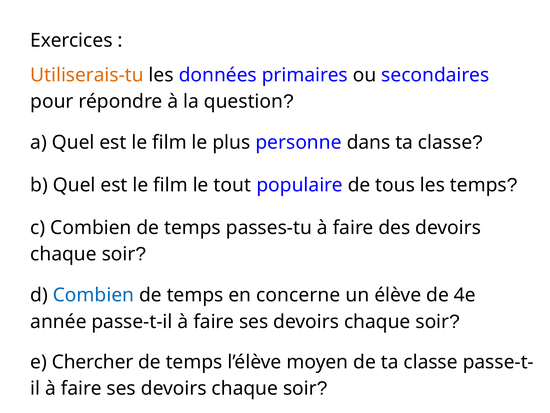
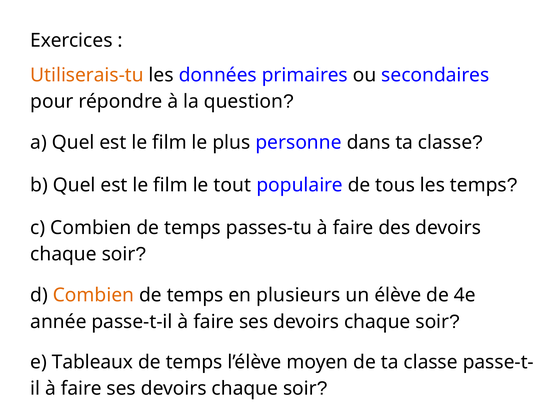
Combien colour: blue -> orange (93, 295)
concerne: concerne -> plusieurs (298, 295)
Chercher: Chercher -> Tableaux (93, 362)
